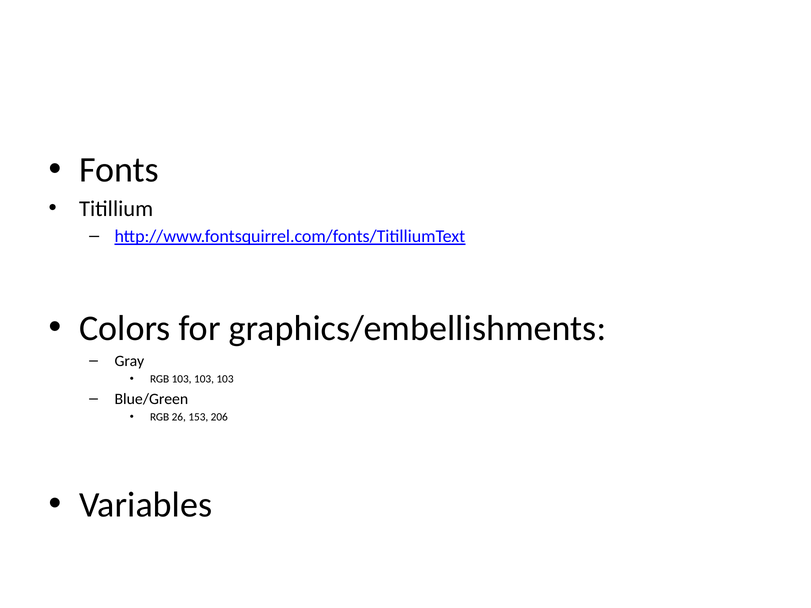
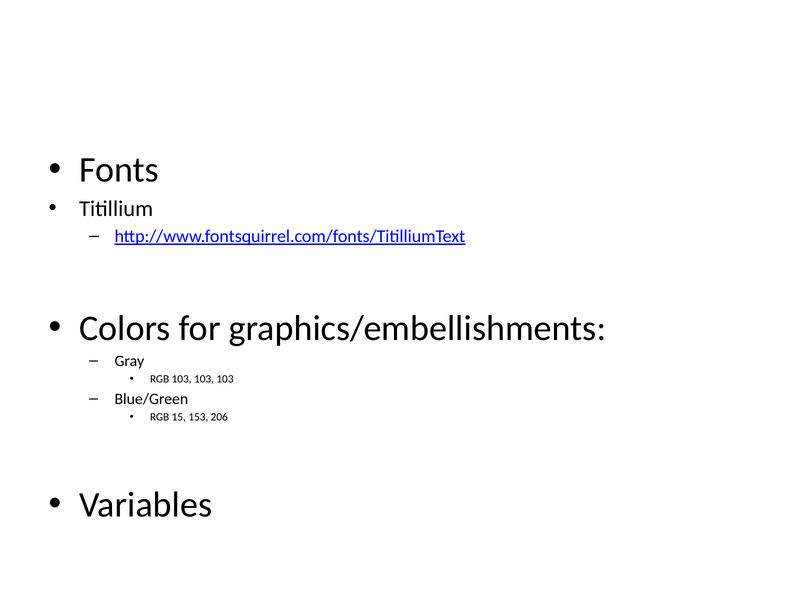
26: 26 -> 15 (179, 417)
